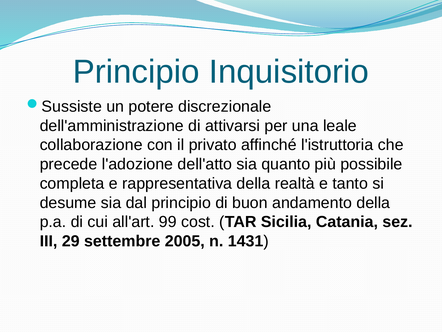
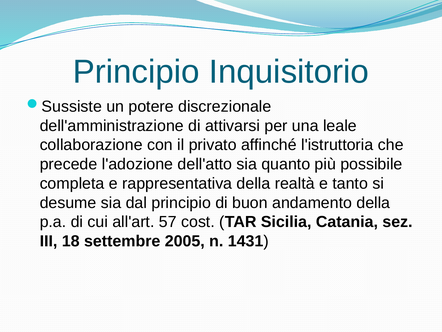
99: 99 -> 57 (168, 222)
29: 29 -> 18 (71, 241)
